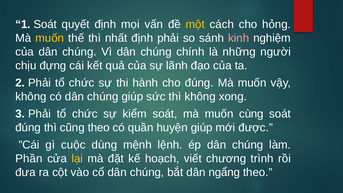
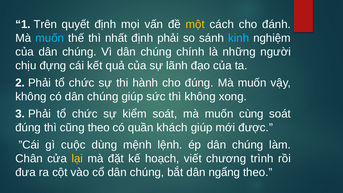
1 Soát: Soát -> Trên (45, 24)
hỏng: hỏng -> đánh (277, 24)
muốn colour: yellow -> light blue (50, 38)
kinh colour: pink -> light blue (239, 38)
huyện: huyện -> khách (172, 128)
Phần: Phần -> Chân (29, 159)
